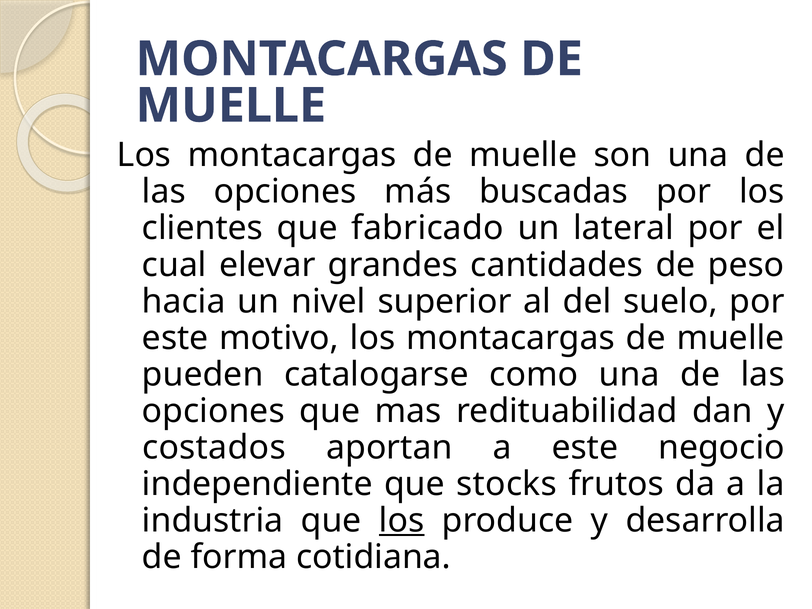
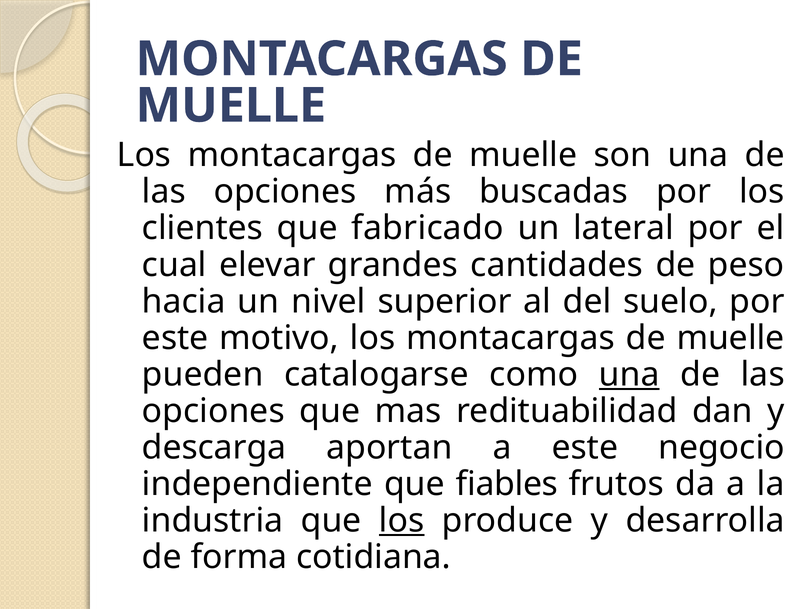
una underline: none -> present (629, 374)
costados: costados -> descarga (214, 448)
stocks: stocks -> fiables (507, 484)
